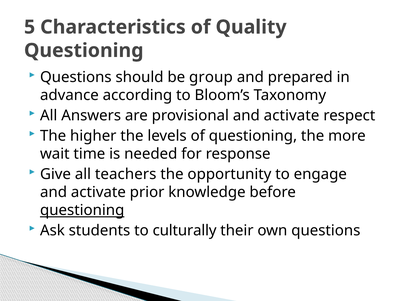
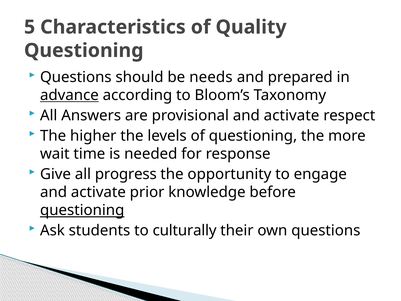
group: group -> needs (211, 77)
advance underline: none -> present (69, 95)
teachers: teachers -> progress (126, 174)
